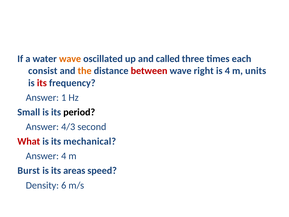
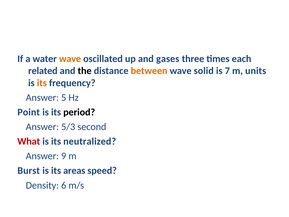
called: called -> gases (168, 59)
consist: consist -> related (43, 71)
the colour: orange -> black (85, 71)
between colour: red -> orange (149, 71)
right: right -> solid (204, 71)
is 4: 4 -> 7 (227, 71)
its colour: red -> orange (42, 83)
1: 1 -> 5 (64, 97)
Small: Small -> Point (29, 112)
4/3: 4/3 -> 5/3 (68, 127)
mechanical: mechanical -> neutralized (90, 141)
Answer 4: 4 -> 9 (64, 156)
